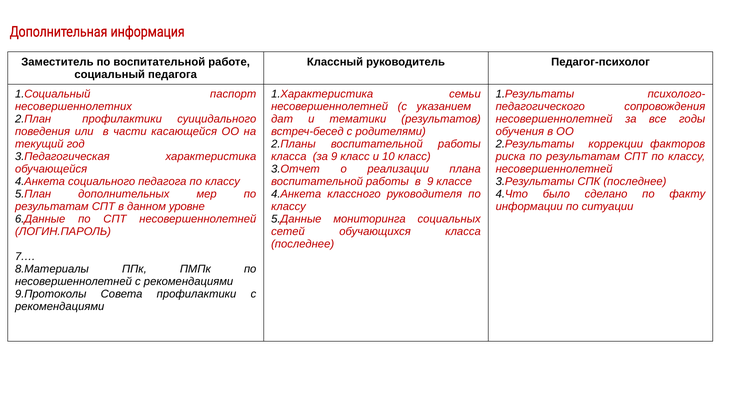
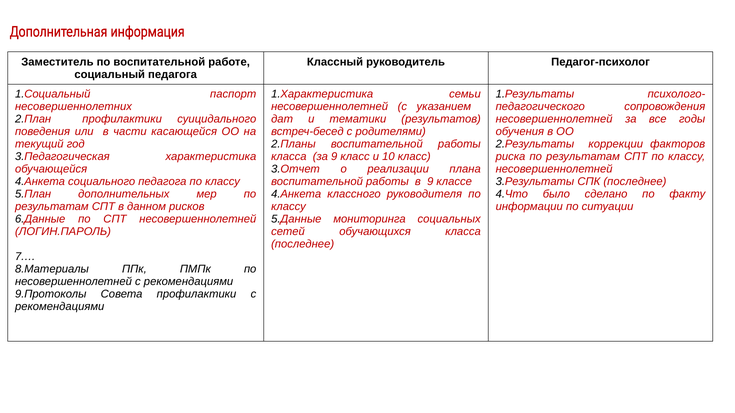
уровне: уровне -> рисков (187, 207)
